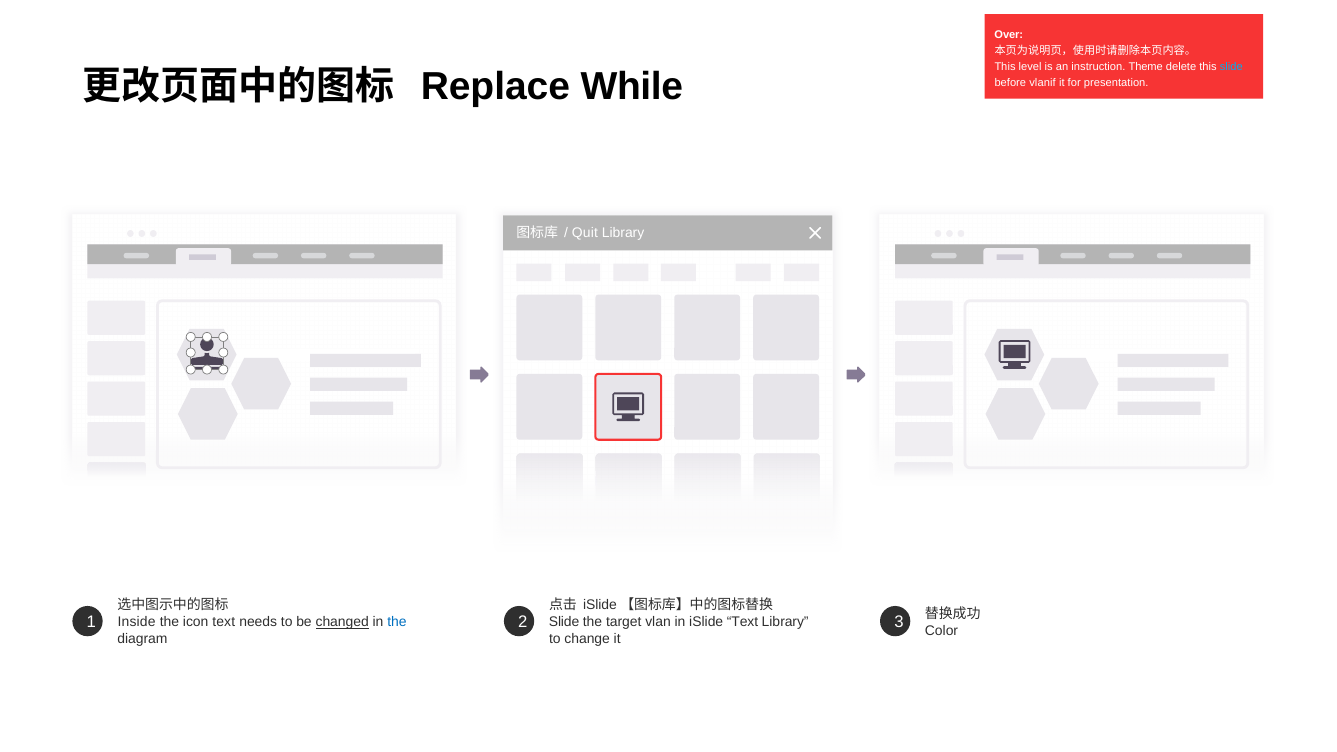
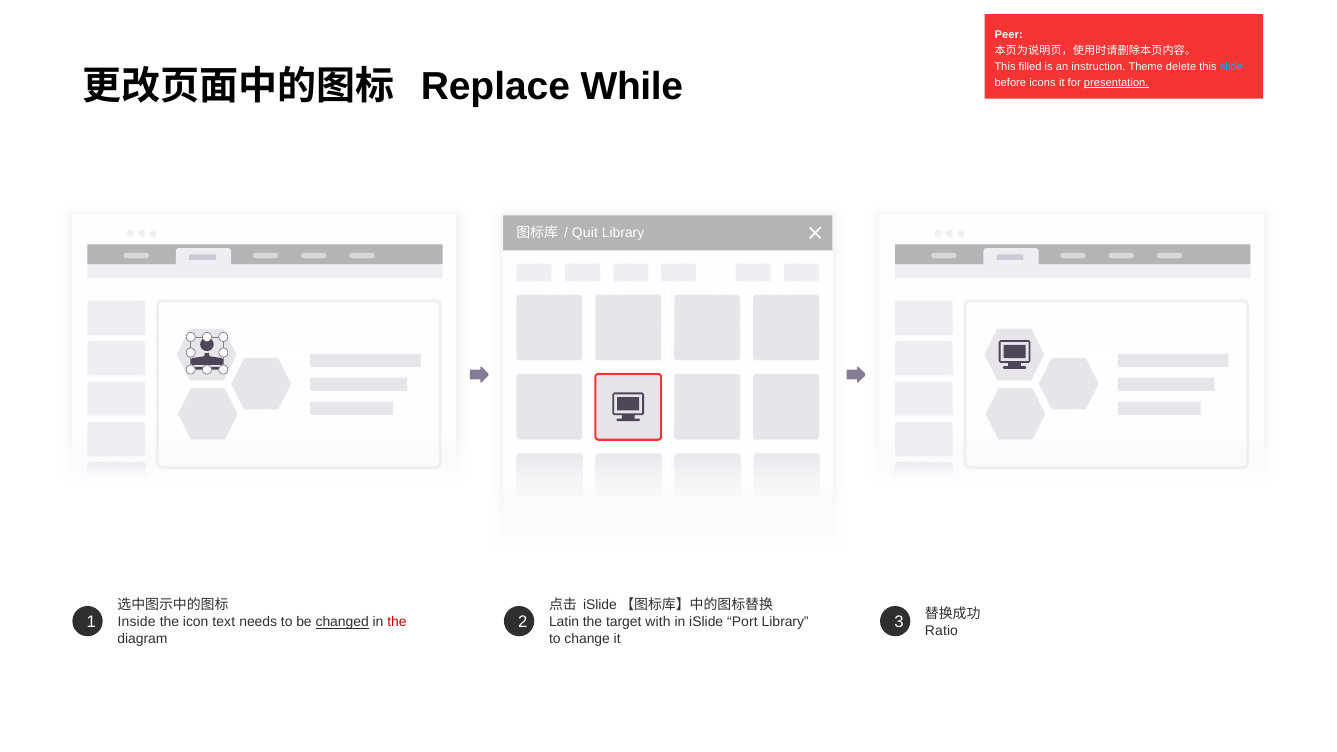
Over: Over -> Peer (1009, 35)
level: level -> filled (1030, 66)
vlanif: vlanif -> icons (1043, 82)
presentation underline: none -> present (1116, 82)
the colour: blue -> red (397, 622)
Slide: Slide -> Latin (564, 622)
vlan: vlan -> with (658, 622)
iSlide Text: Text -> Port (742, 622)
Color: Color -> Ratio (941, 630)
